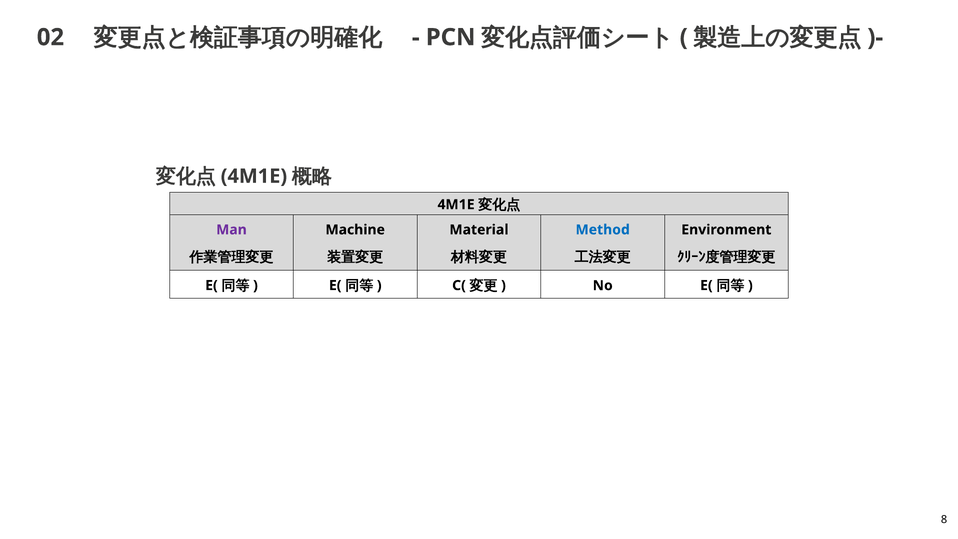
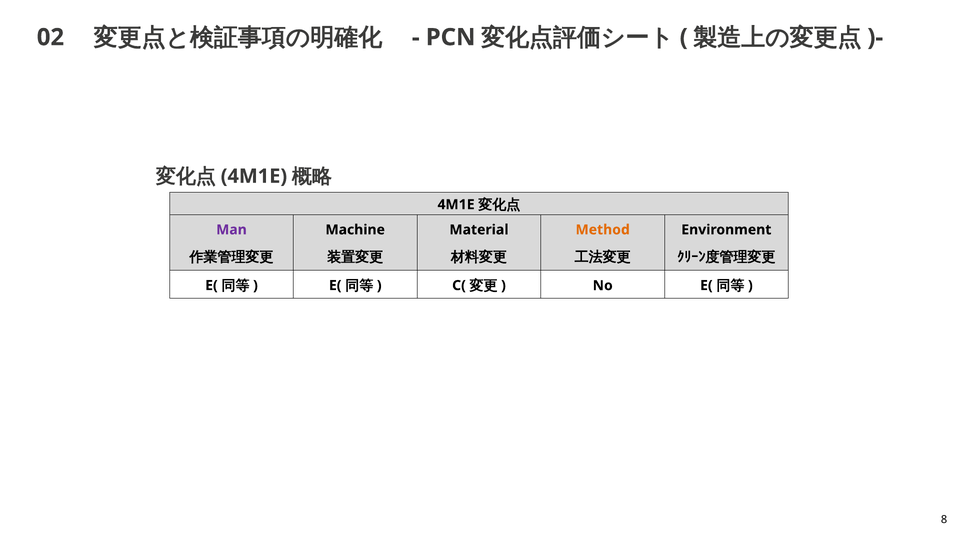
Method colour: blue -> orange (603, 230)
